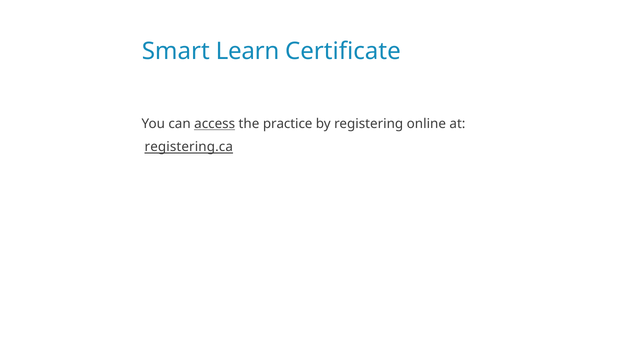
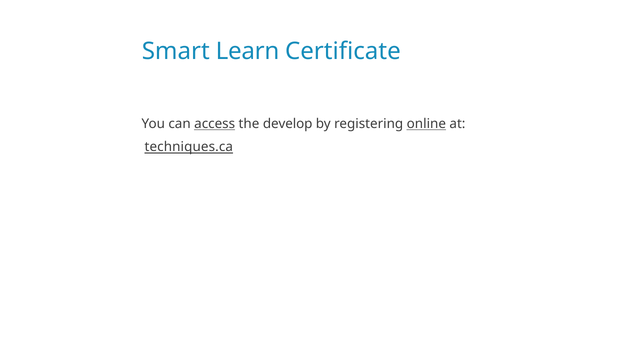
practice: practice -> develop (288, 124)
online underline: none -> present (426, 124)
registering.ca: registering.ca -> techniques.ca (189, 147)
